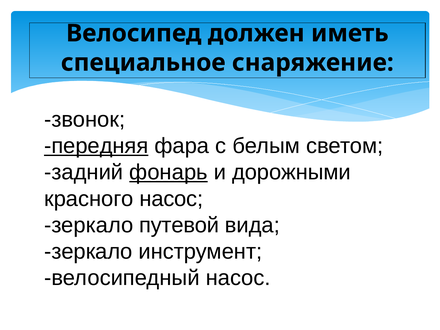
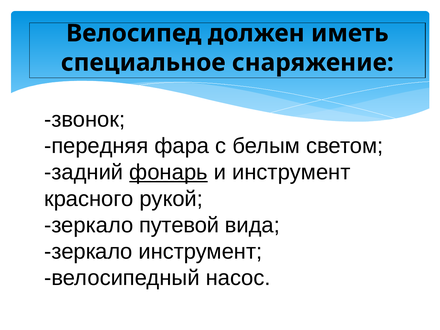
передняя underline: present -> none (96, 146)
и дорожными: дорожными -> инструмент (291, 172)
красного насос: насос -> рукой (171, 199)
